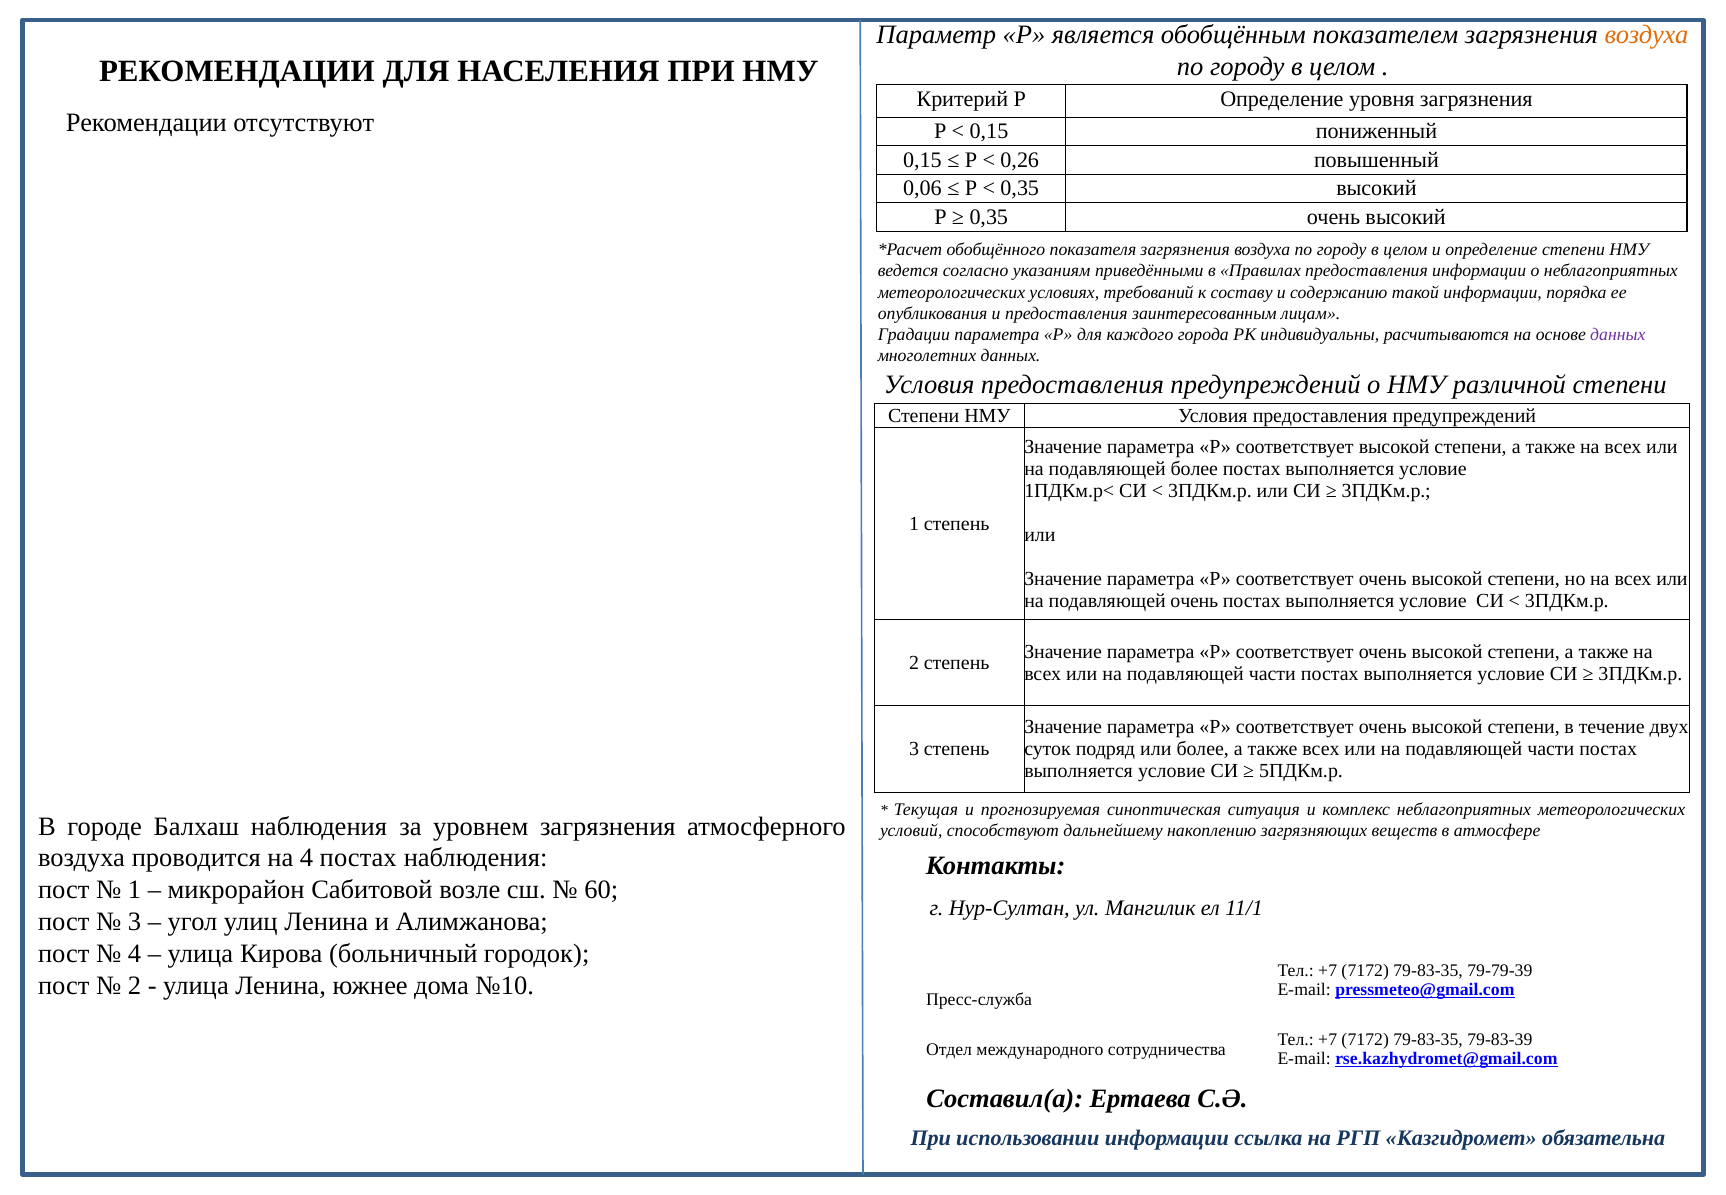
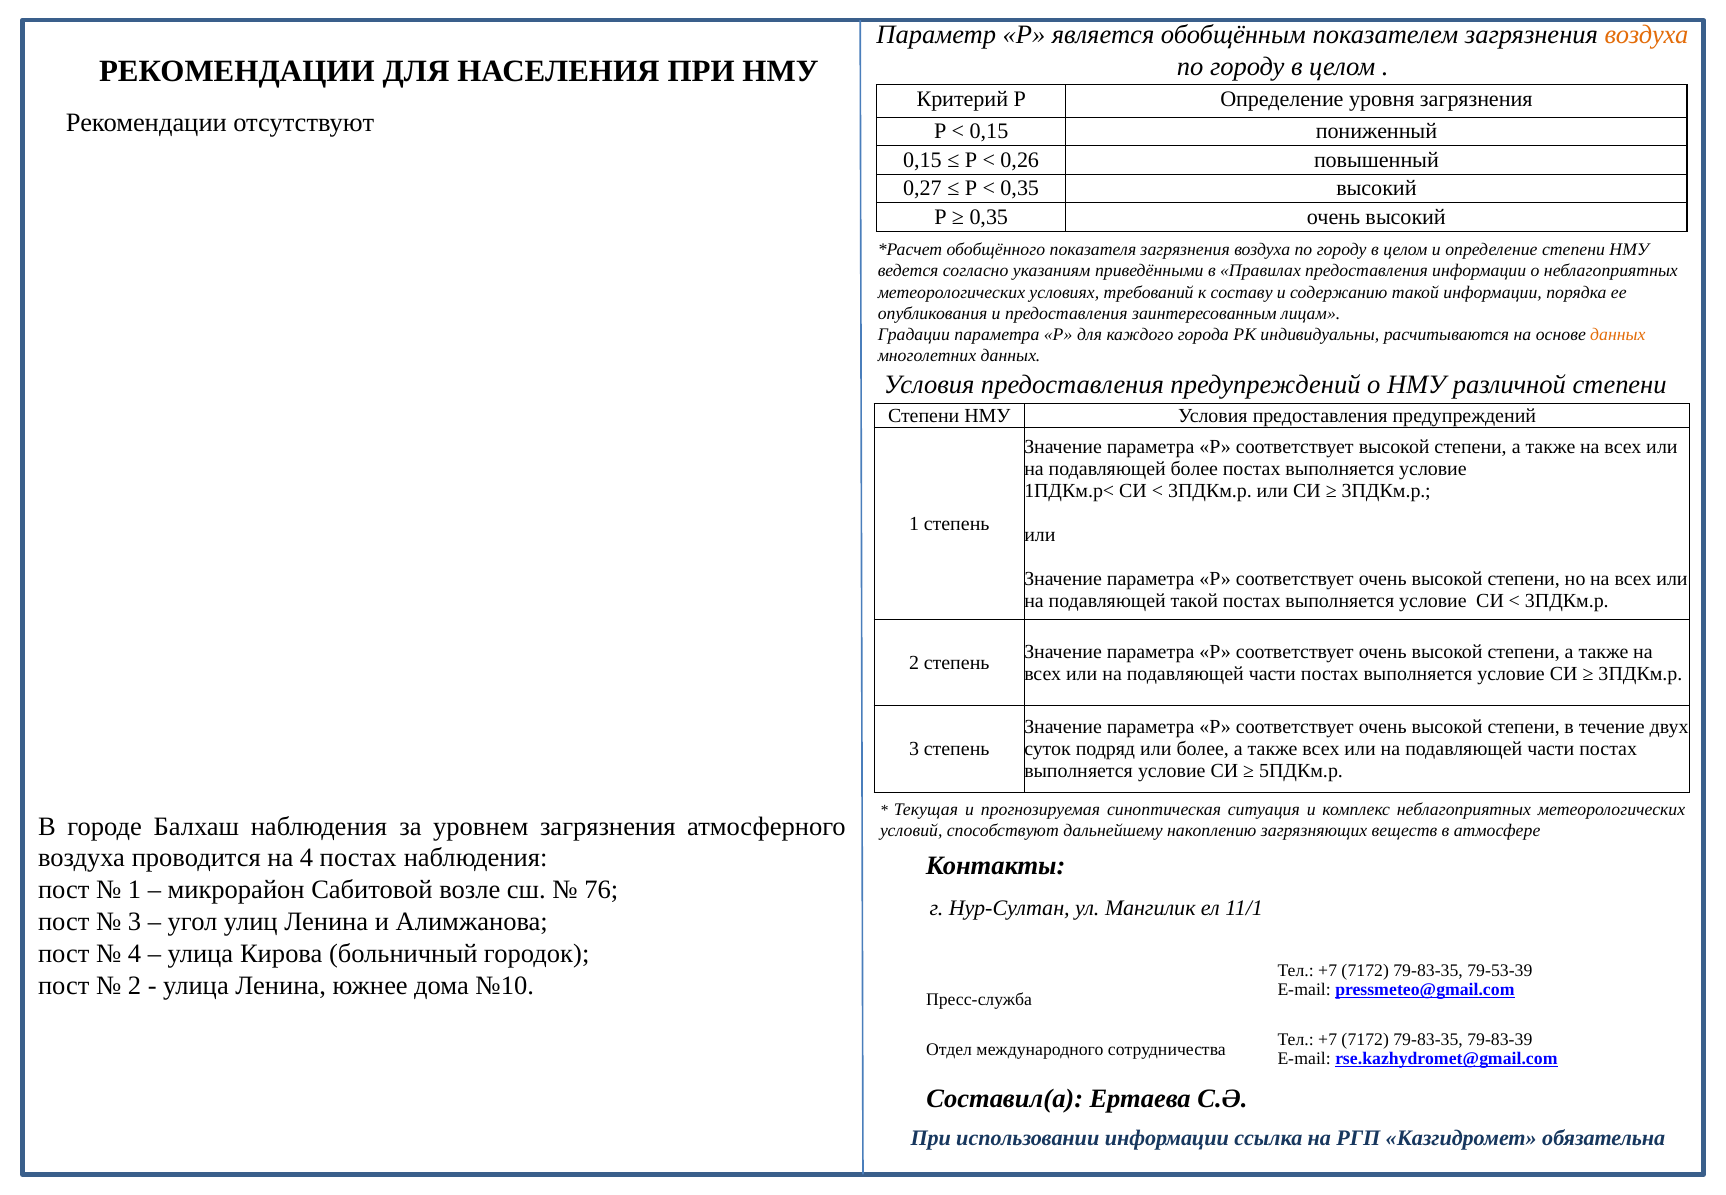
0,06: 0,06 -> 0,27 (922, 188)
данных colour: purple -> orange (1618, 335)
подавляющей очень: очень -> такой (1194, 601)
60: 60 -> 76 (601, 890)
79-79-39: 79-79-39 -> 79-53-39 (1500, 970)
